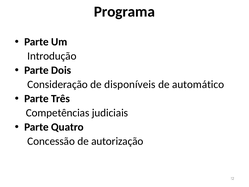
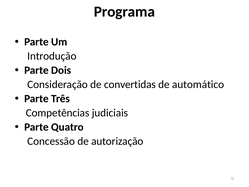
disponíveis: disponíveis -> convertidas (130, 84)
